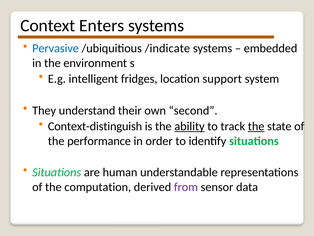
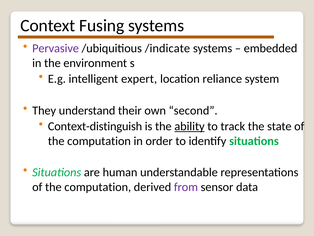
Enters: Enters -> Fusing (102, 25)
Pervasive colour: blue -> purple (56, 48)
fridges: fridges -> expert (139, 79)
support: support -> reliance (222, 79)
the underline: present -> none (256, 126)
performance: performance -> computation (99, 141)
